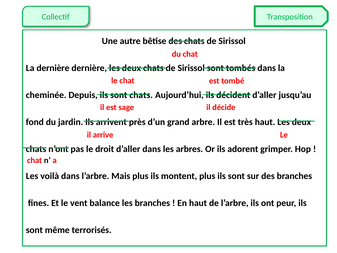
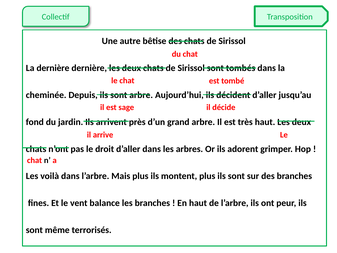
sont chats: chats -> arbre (141, 95)
